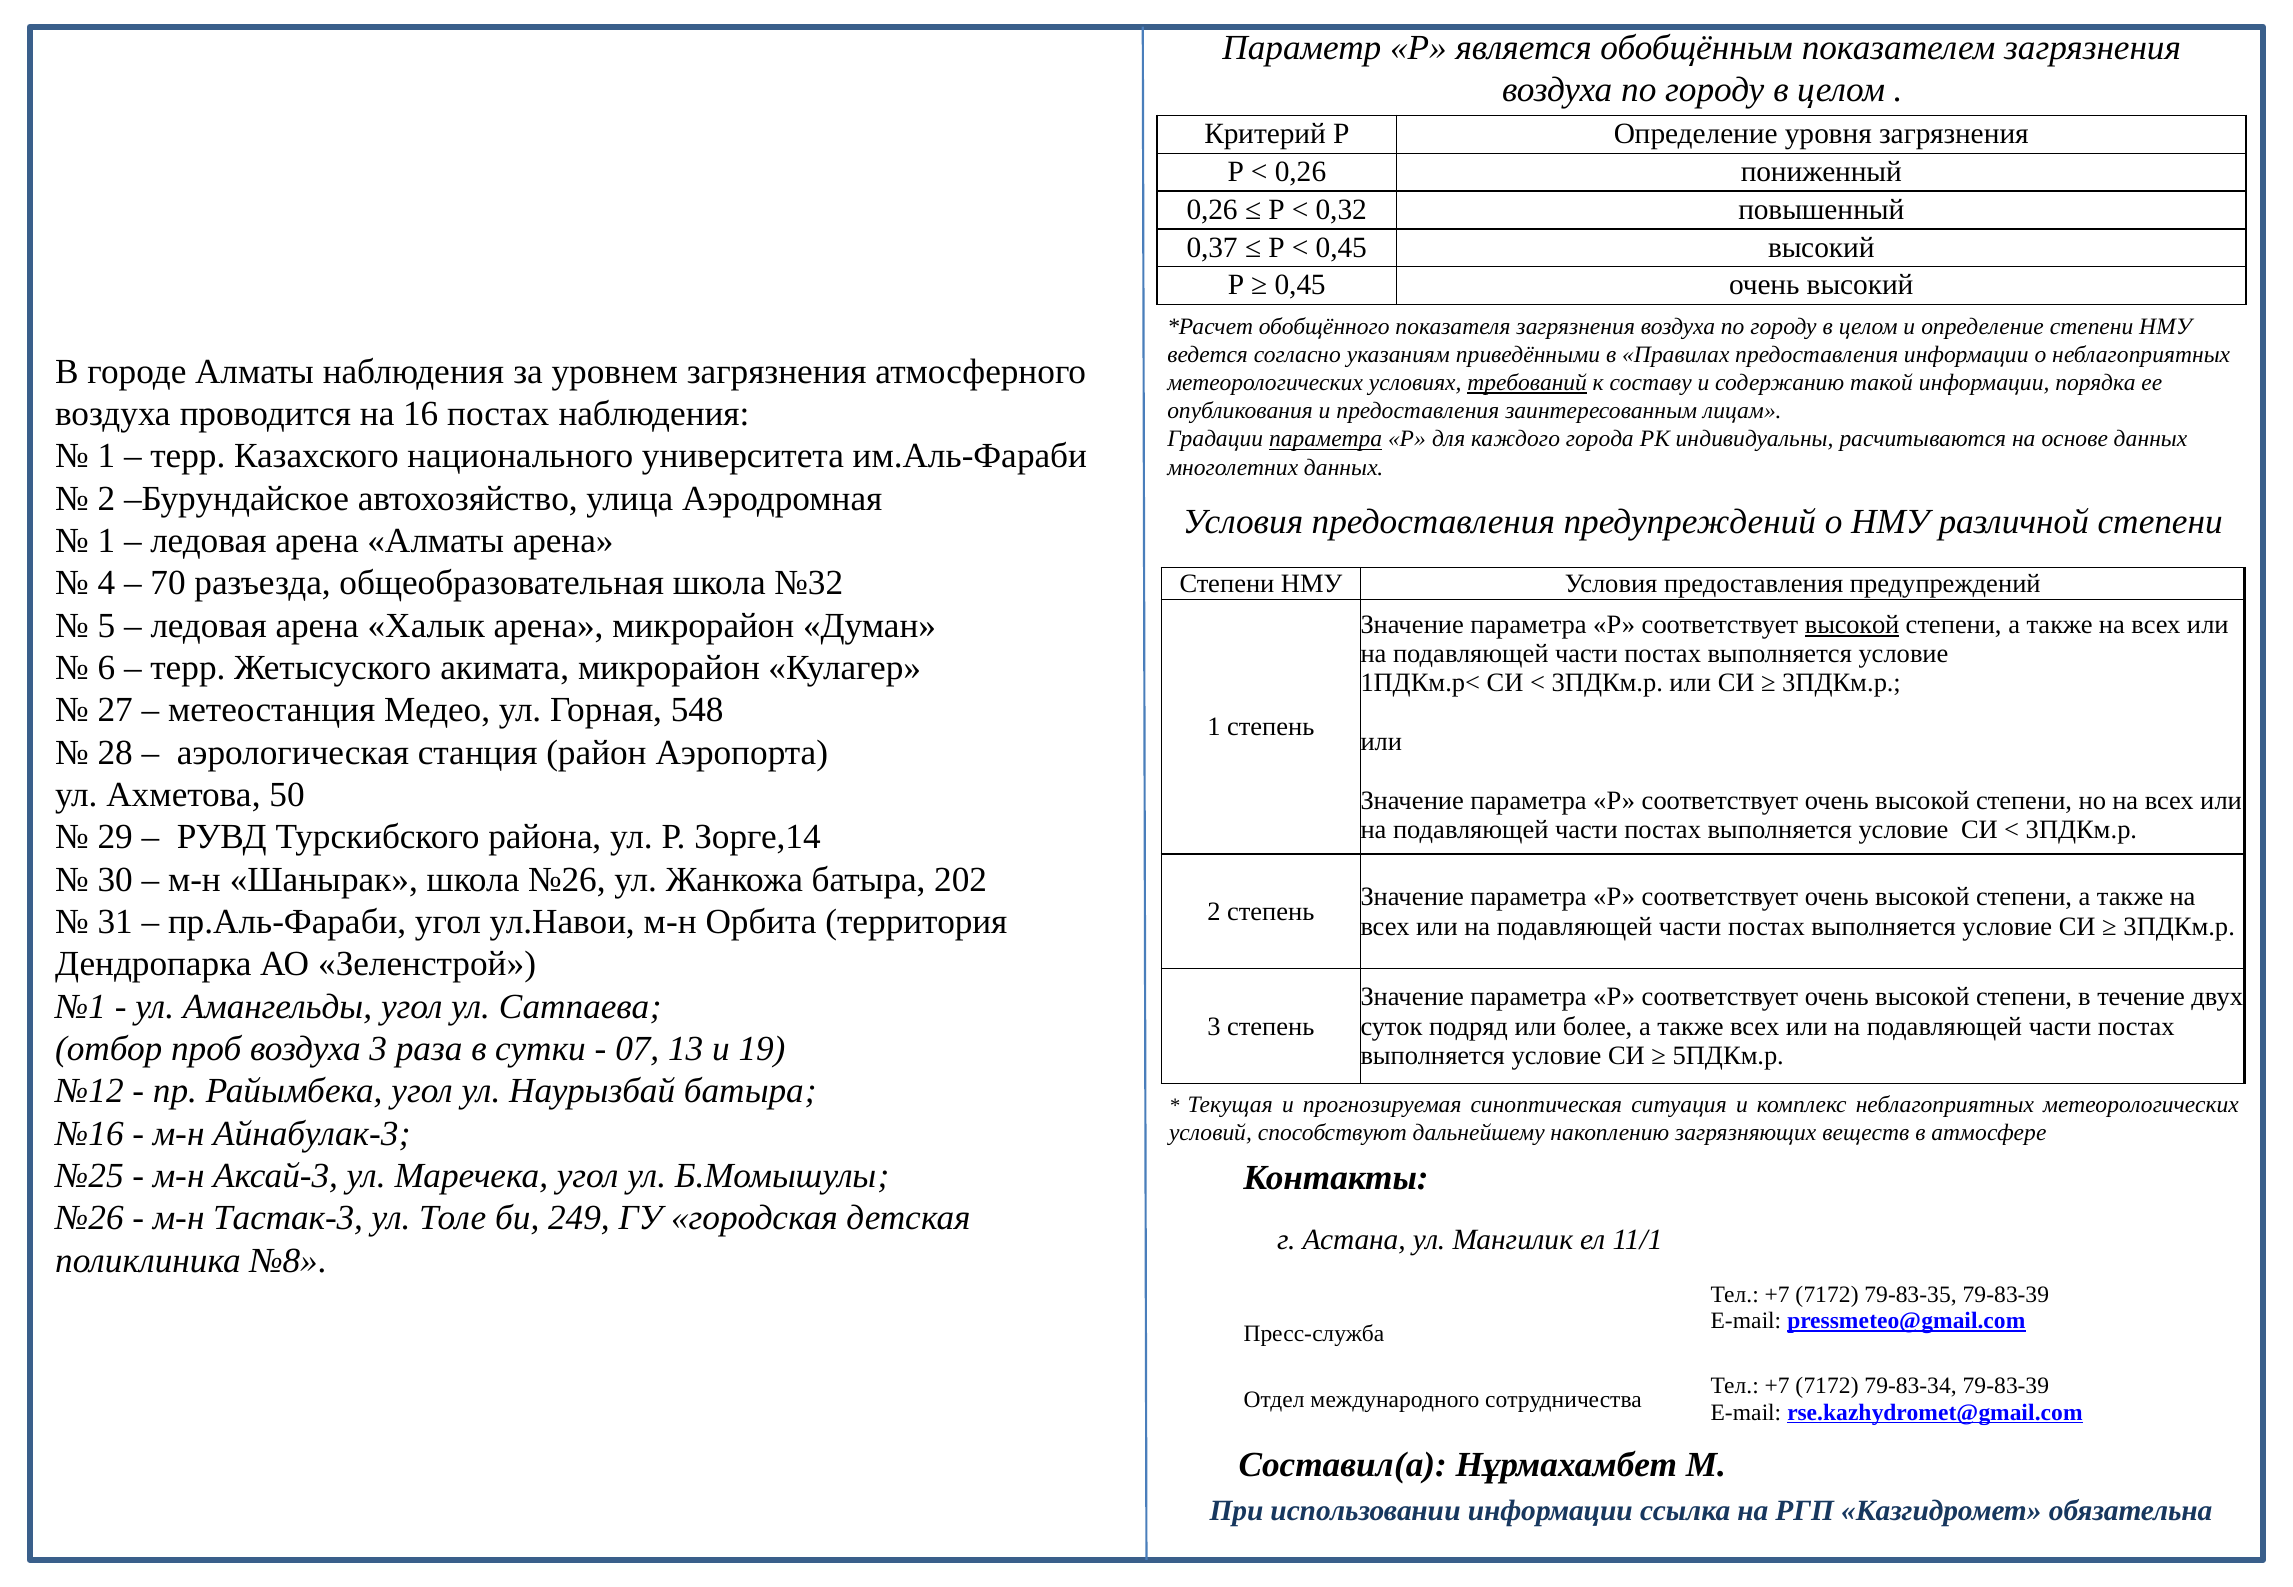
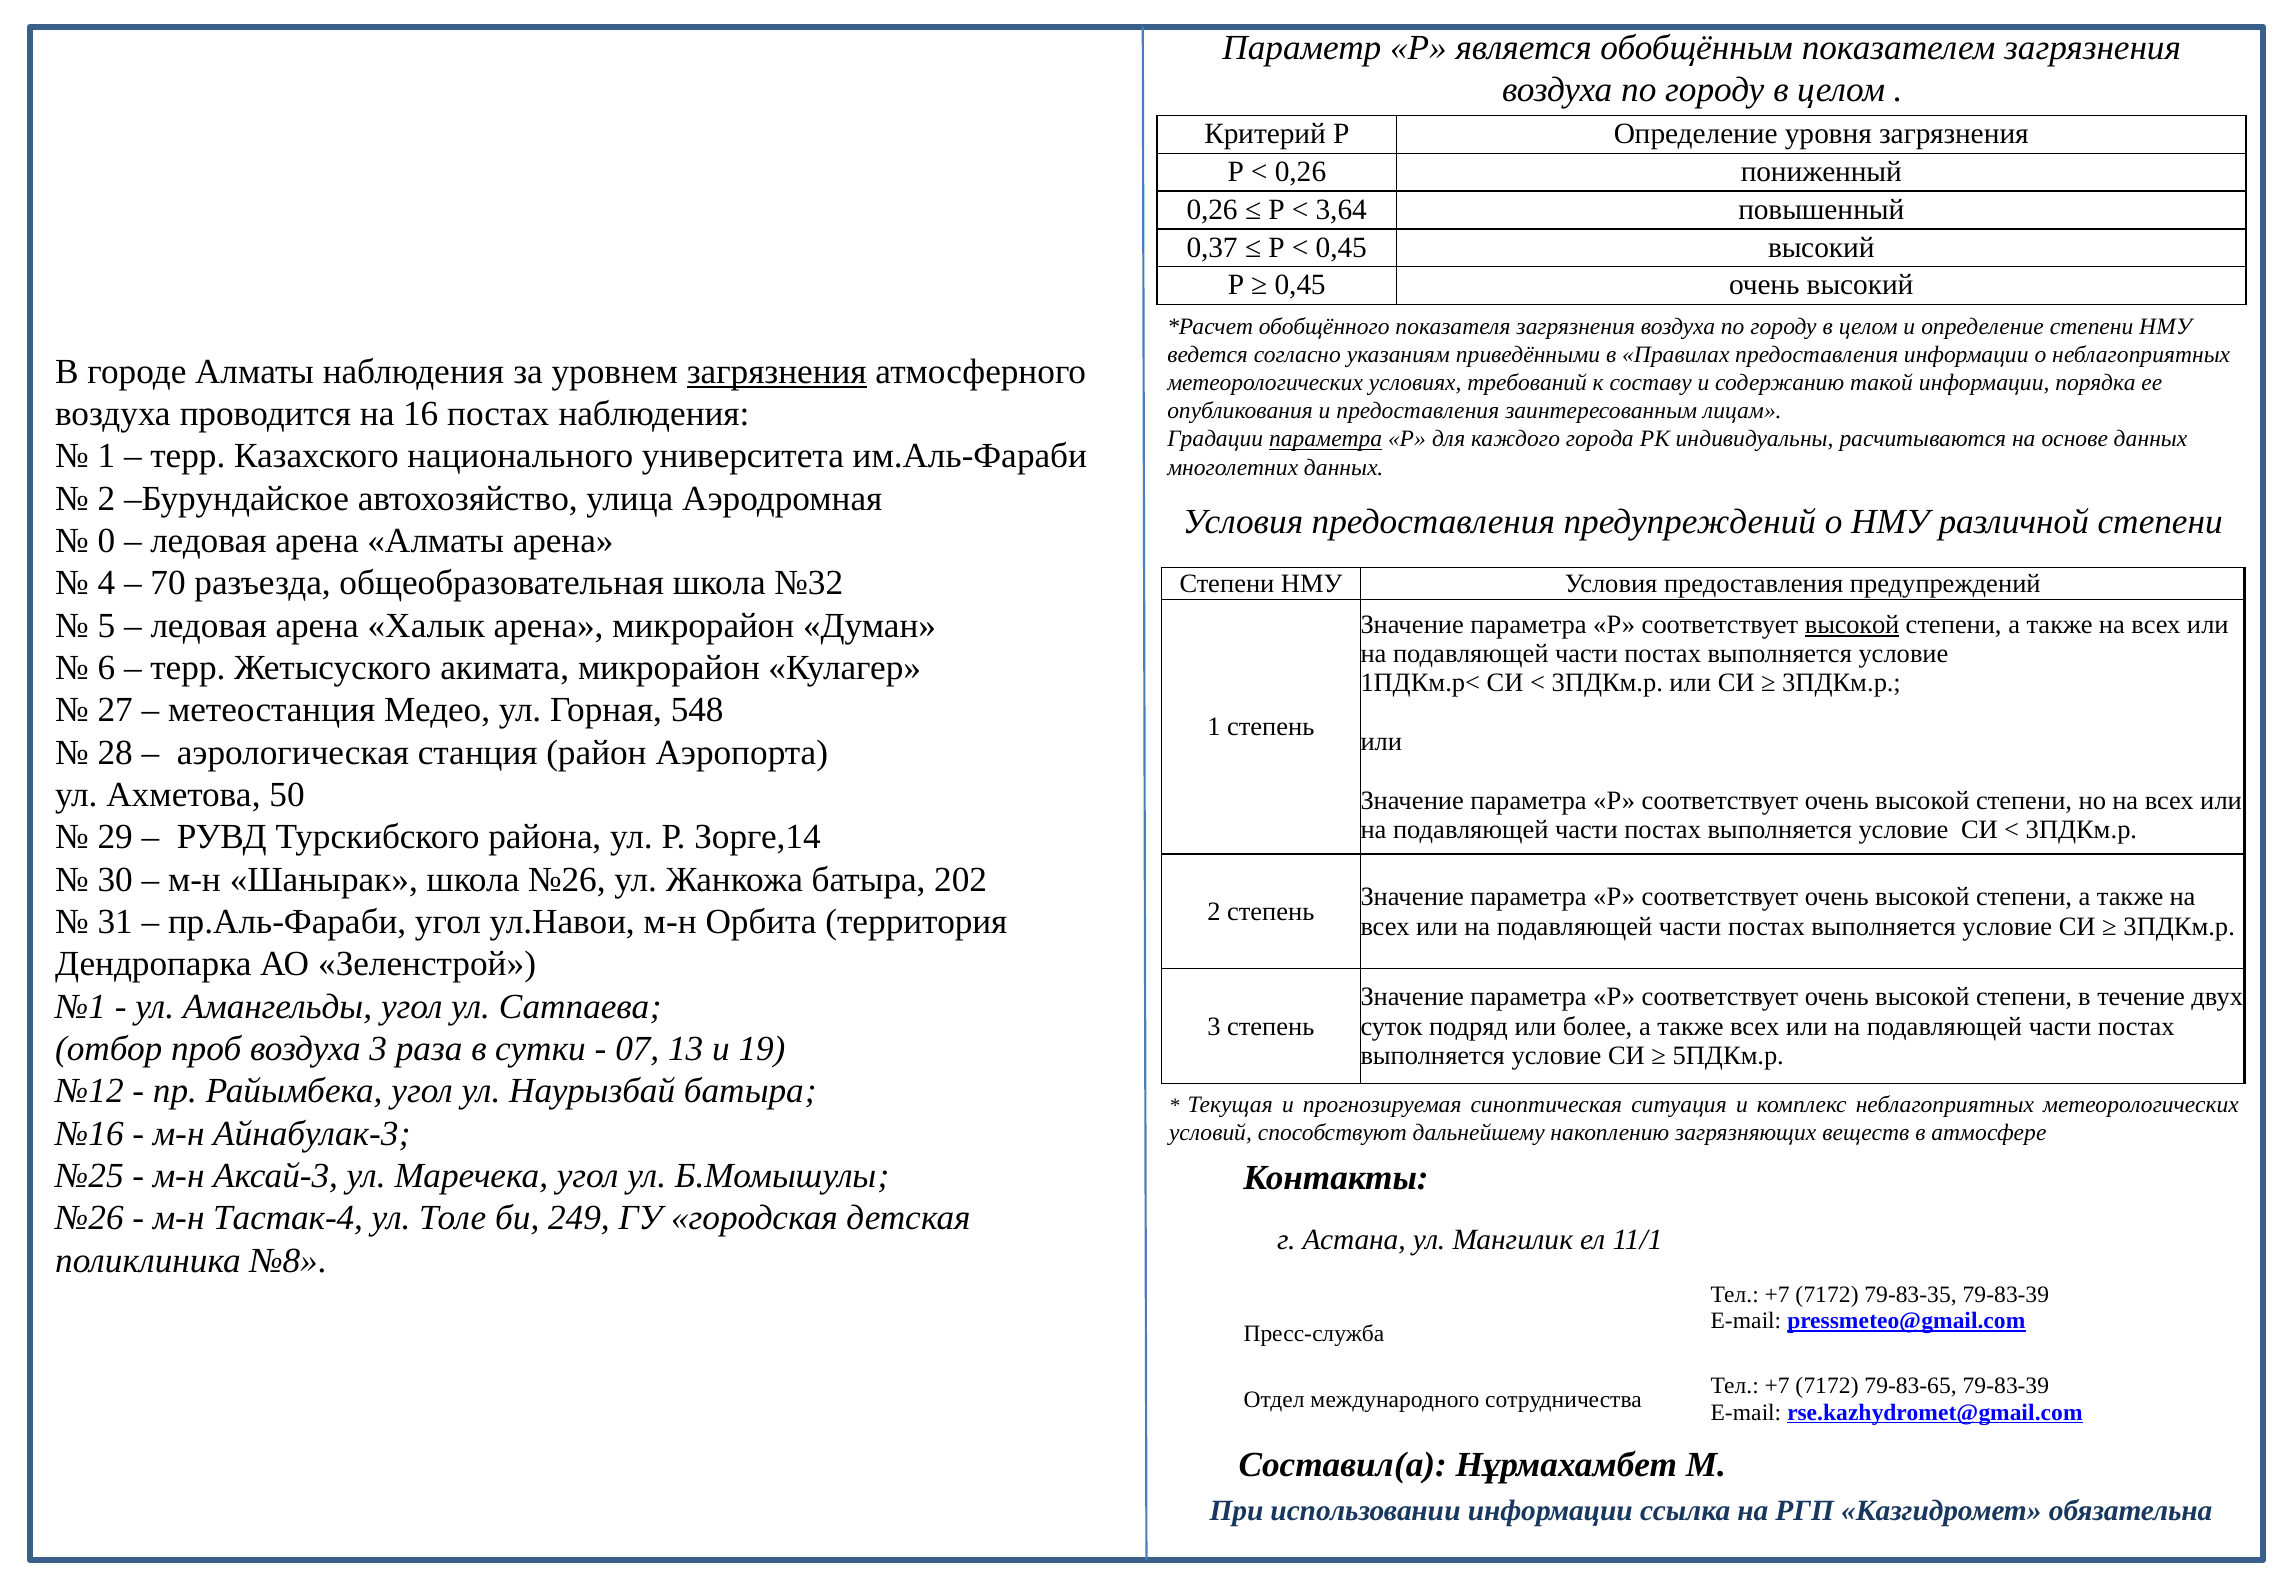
0,32: 0,32 -> 3,64 (1341, 210)
загрязнения underline: none -> present (777, 372)
требований underline: present -> none (1527, 383)
1: 1 -> 0 (106, 541)
Тастак-3: Тастак-3 -> Тастак-4 (288, 1218)
79-83-34: 79-83-34 -> 79-83-65 (1911, 1387)
